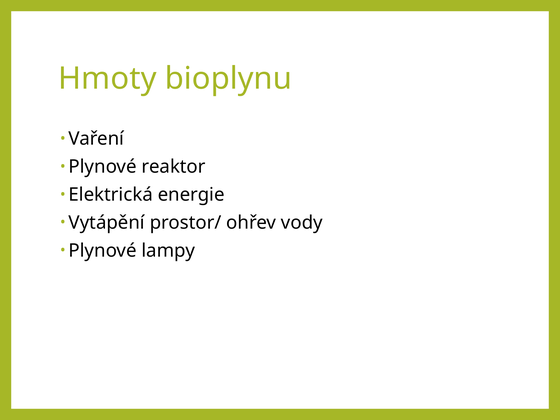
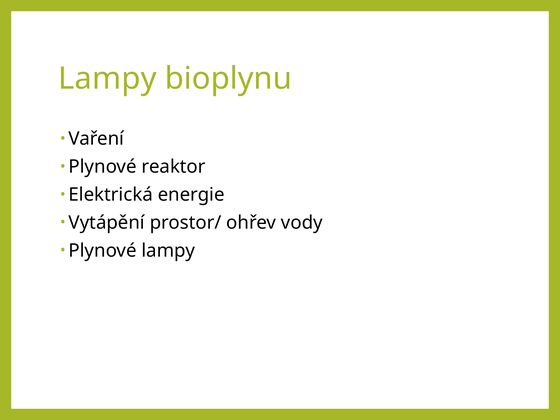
Hmoty: Hmoty -> Lampy (107, 79)
